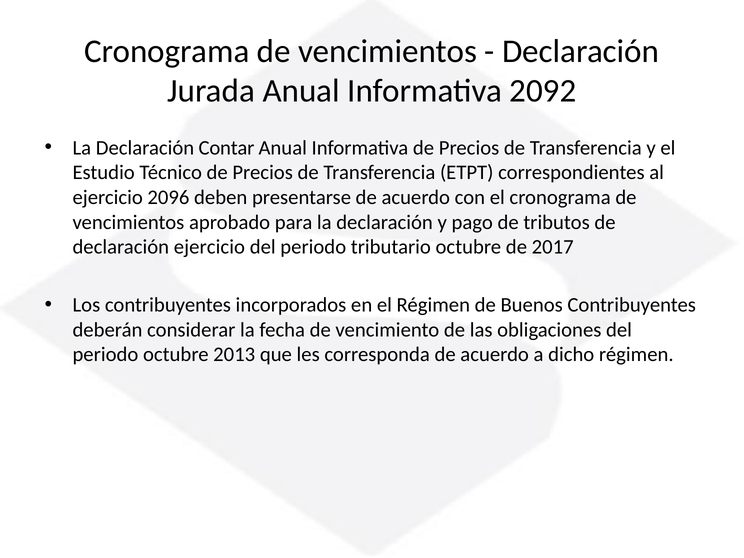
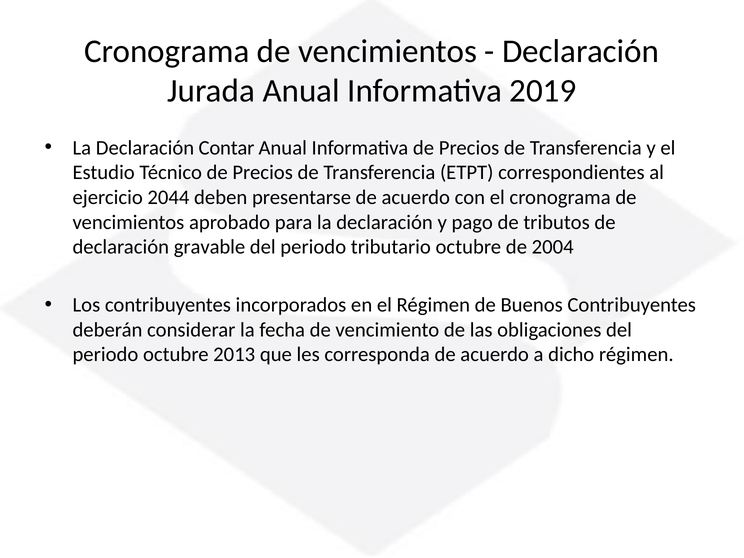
2092: 2092 -> 2019 (543, 91)
2096: 2096 -> 2044 (168, 197)
declaración ejercicio: ejercicio -> gravable (209, 247)
2017: 2017 -> 2004 (553, 247)
